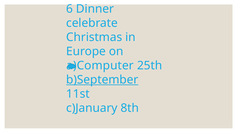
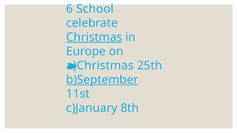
Dinner: Dinner -> School (95, 9)
Christmas underline: none -> present (94, 37)
a)Computer: a)Computer -> a)Christmas (100, 66)
